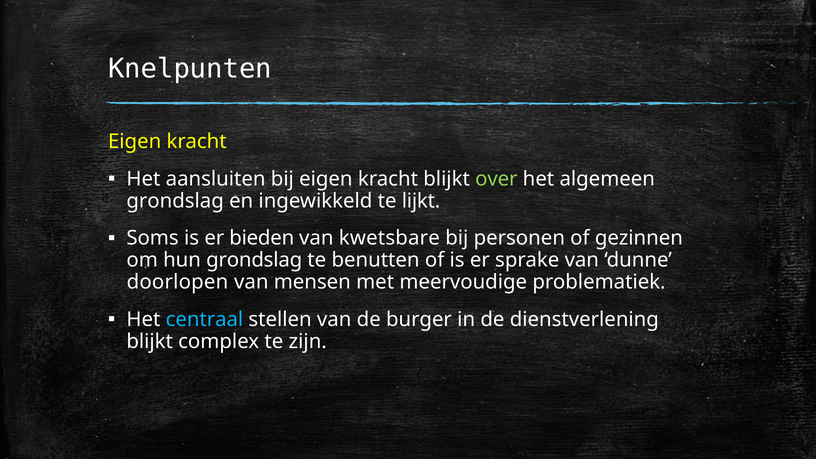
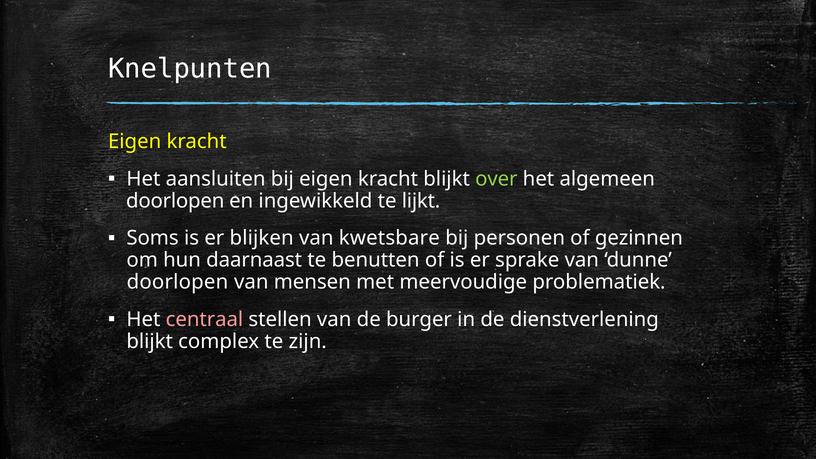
grondslag: grondslag -> doorlopen (175, 201)
bieden: bieden -> blijken (262, 238)
hun grondslag: grondslag -> daarnaast (254, 260)
centraal colour: light blue -> pink (204, 320)
